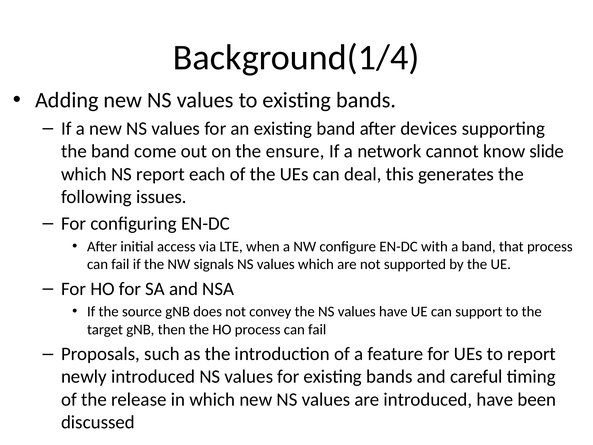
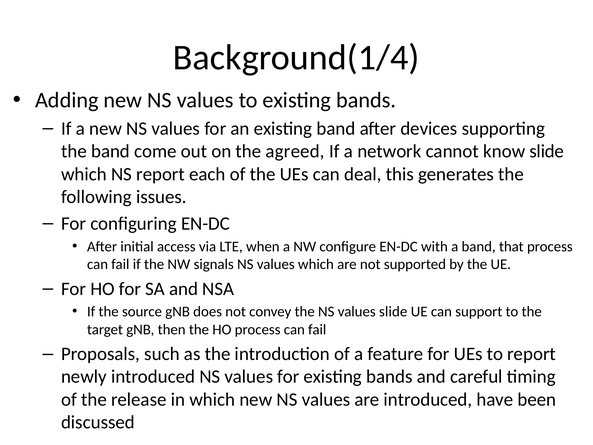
ensure: ensure -> agreed (295, 151)
values have: have -> slide (393, 312)
